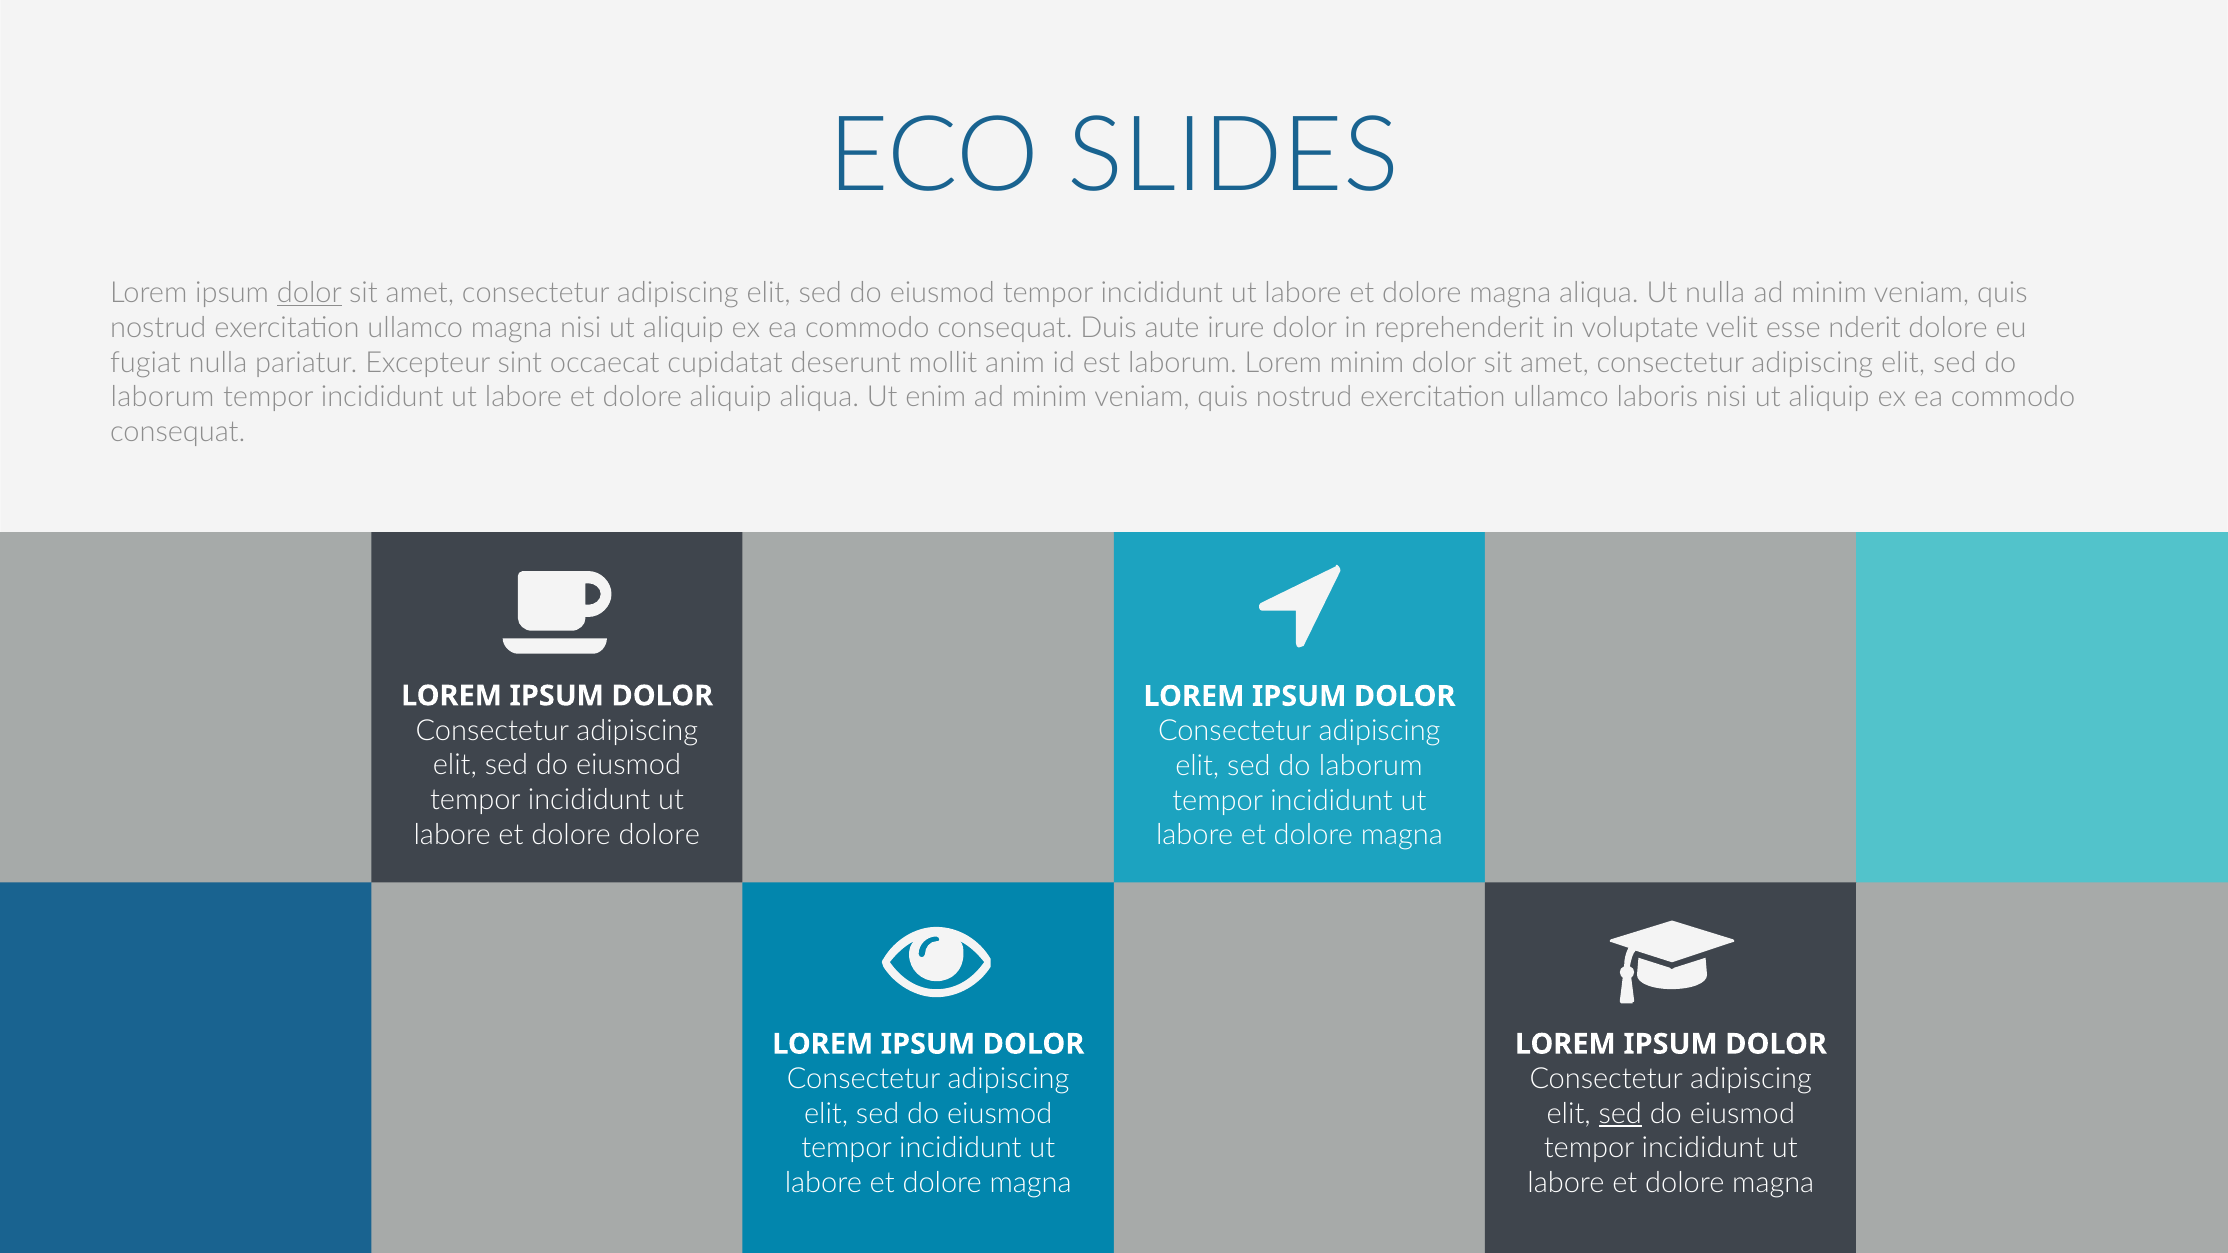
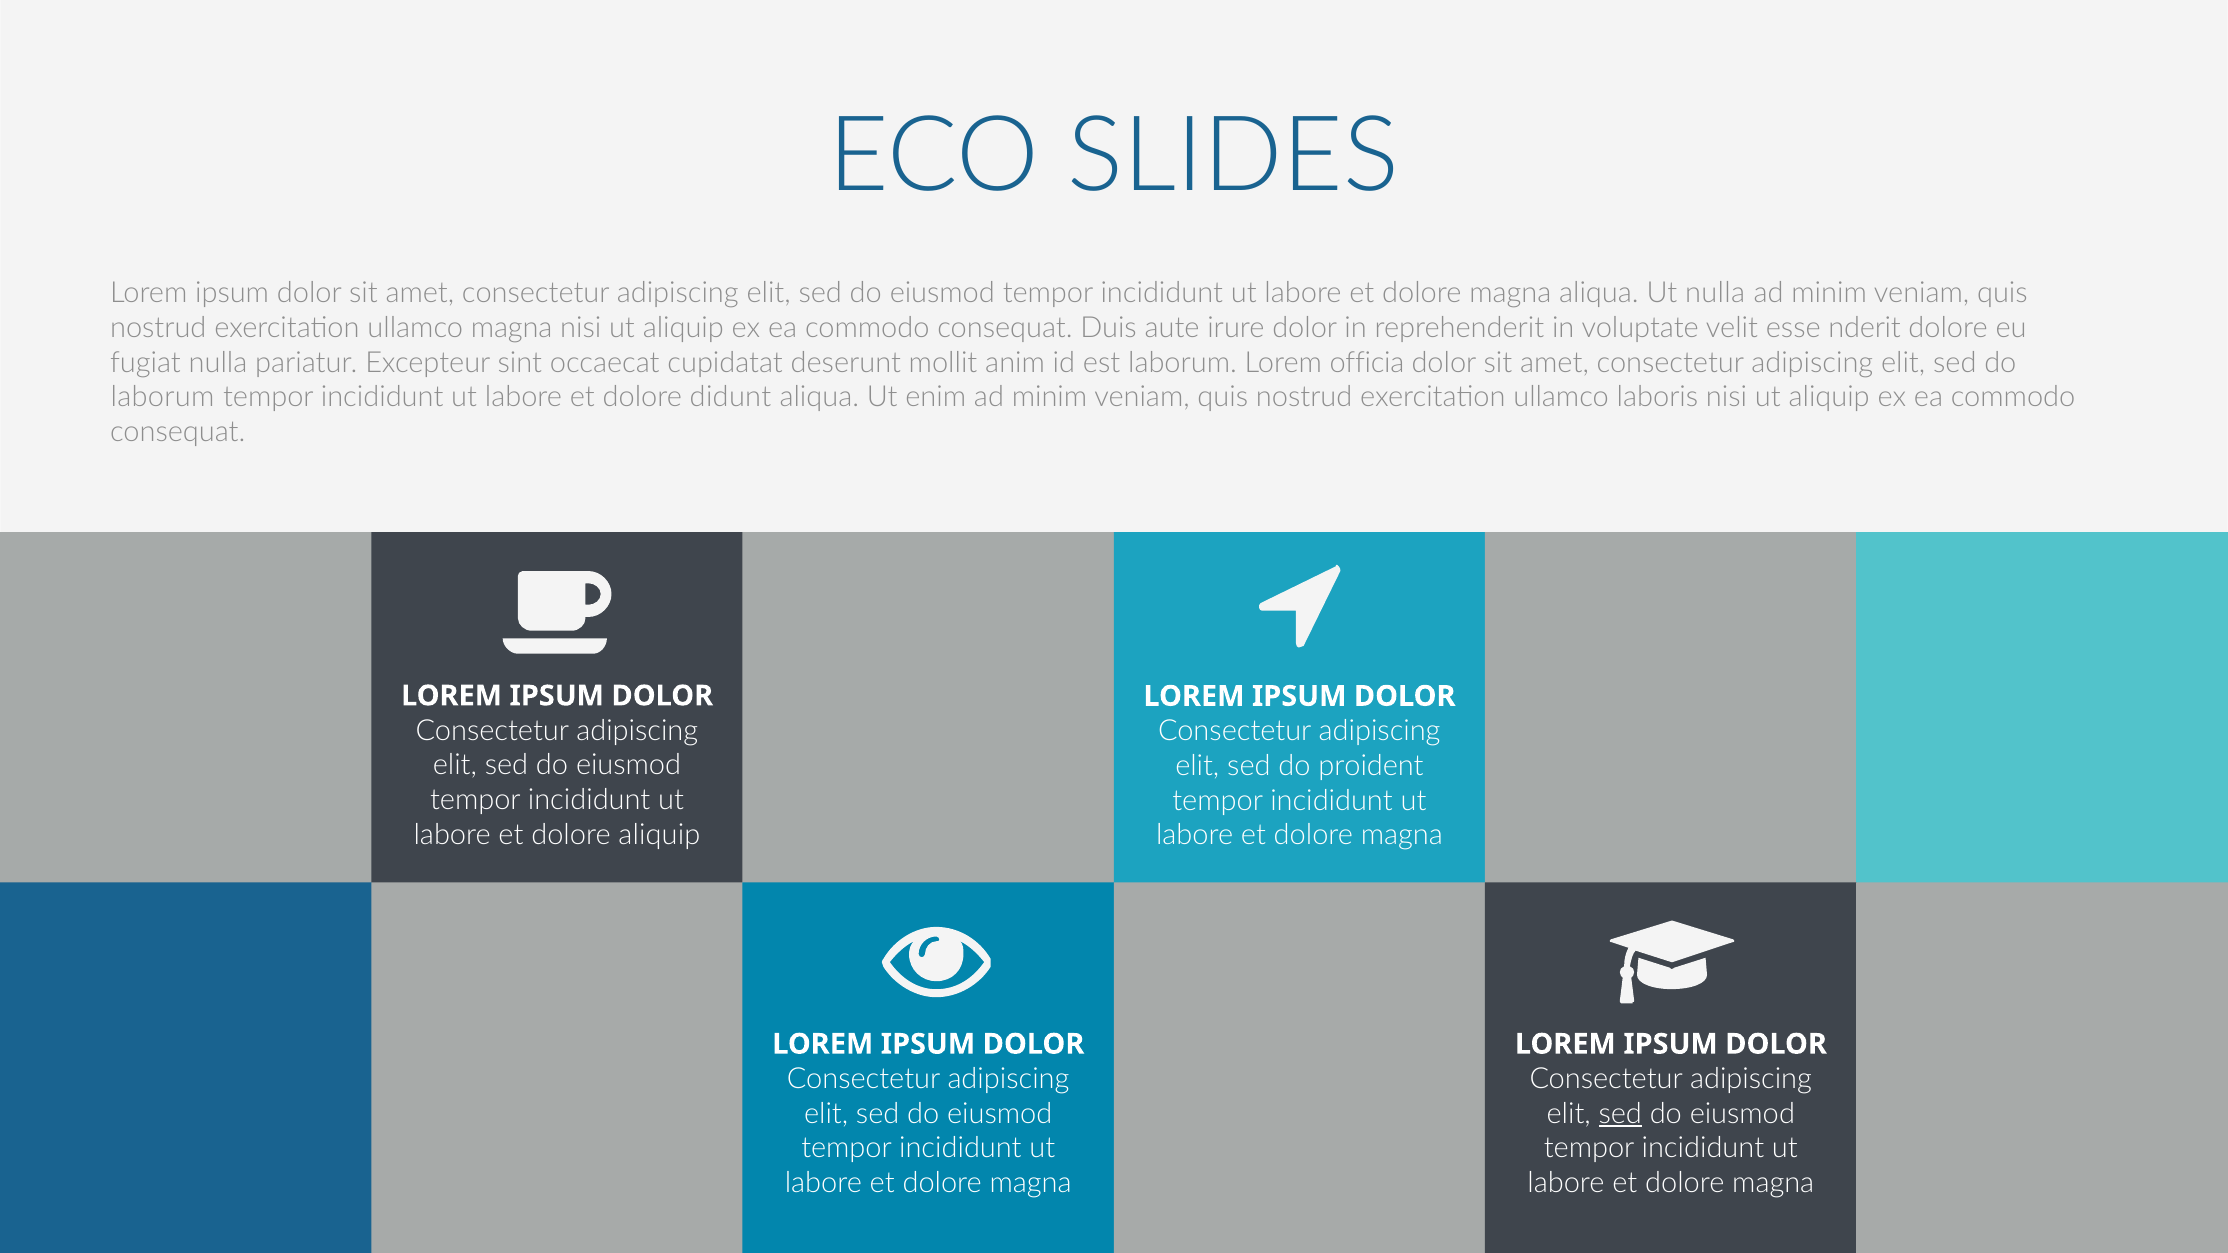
dolor underline: present -> none (309, 293)
Lorem minim: minim -> officia (1367, 363)
dolore aliquip: aliquip -> didunt (731, 397)
laborum: laborum -> proident (1371, 766)
dolore dolore: dolore -> aliquip (659, 835)
